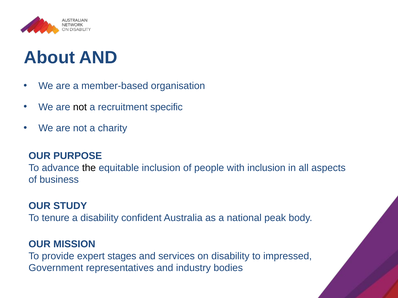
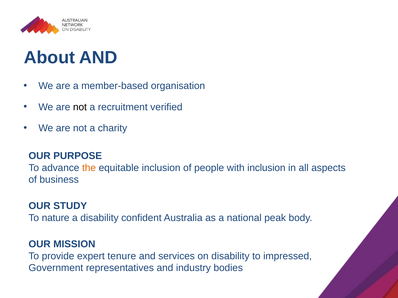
specific: specific -> verified (166, 107)
the colour: black -> orange (89, 168)
tenure: tenure -> nature (56, 218)
stages: stages -> tenure (122, 256)
